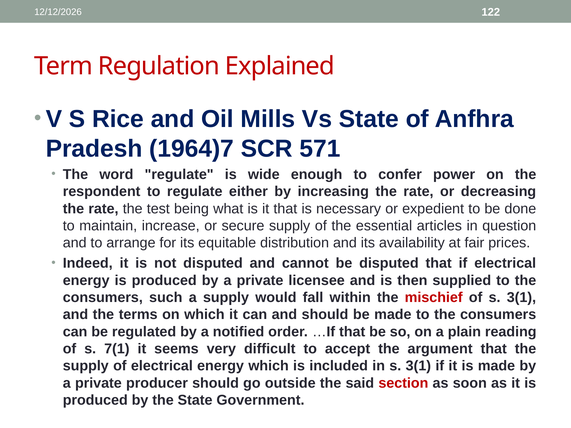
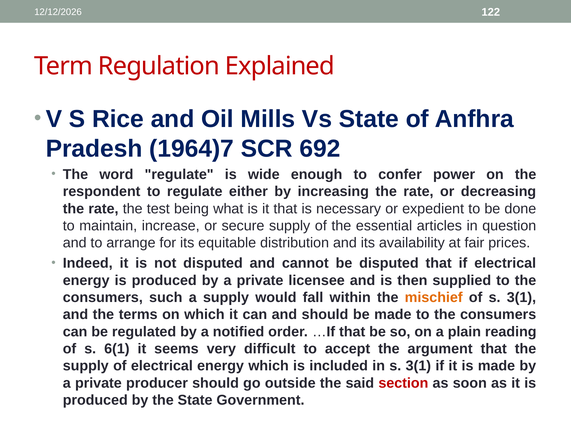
571: 571 -> 692 (320, 149)
mischief colour: red -> orange (434, 298)
7(1: 7(1 -> 6(1 (117, 349)
